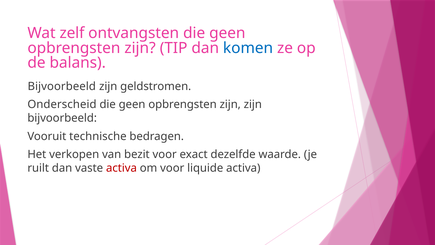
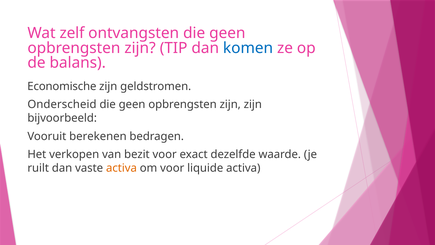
Bijvoorbeeld: Bijvoorbeeld -> Economische (62, 86)
technische: technische -> berekenen (98, 136)
activa colour: red -> orange (121, 168)
